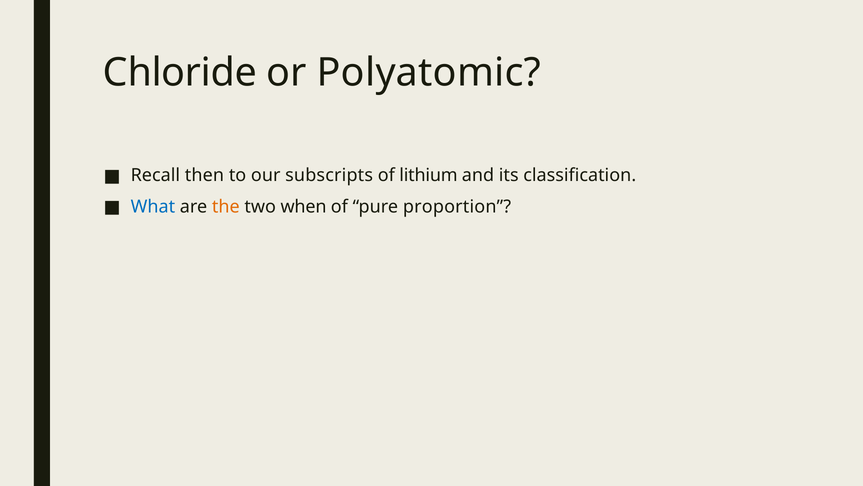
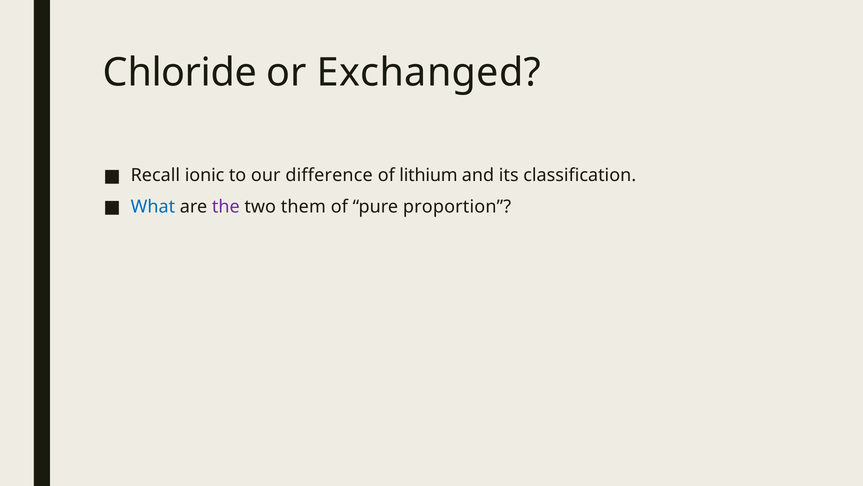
Polyatomic: Polyatomic -> Exchanged (429, 73)
then: then -> ionic (205, 175)
subscripts: subscripts -> difference (329, 175)
the colour: orange -> purple (226, 206)
when: when -> them (303, 206)
